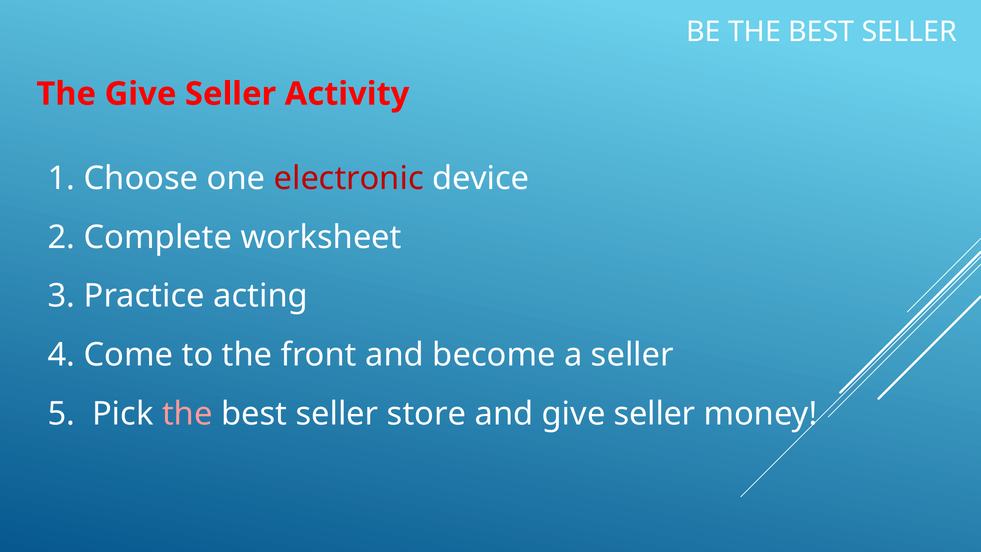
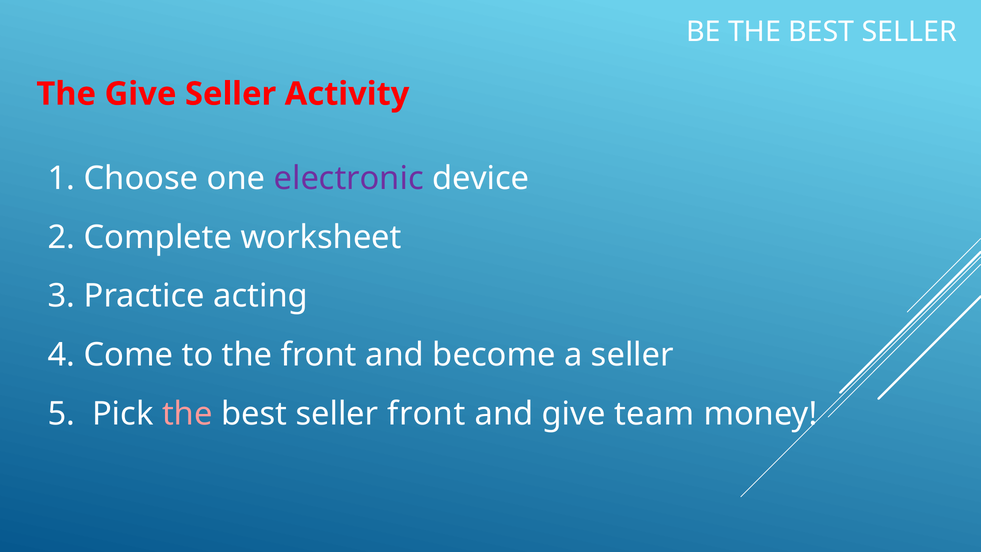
electronic colour: red -> purple (349, 178)
seller store: store -> front (426, 414)
and give seller: seller -> team (654, 414)
